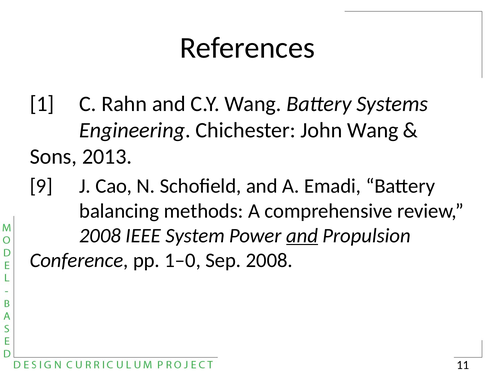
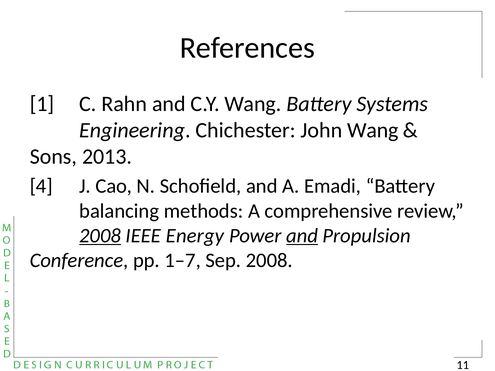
9: 9 -> 4 (41, 186)
2008 underline: none -> present (100, 236)
System: System -> Energy (195, 236)
1–0: 1–0 -> 1–7 (183, 261)
